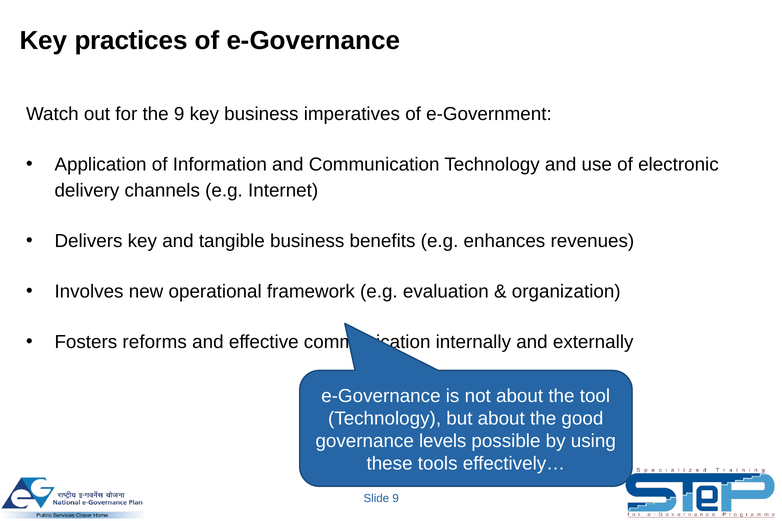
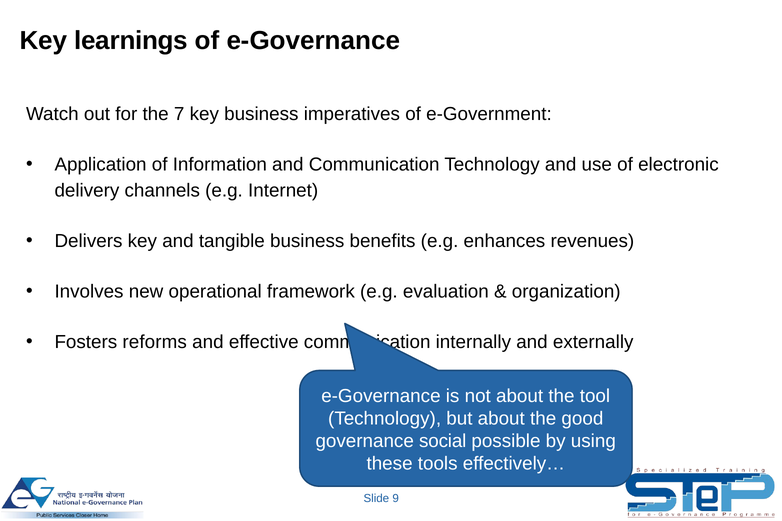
practices: practices -> learnings (131, 41)
the 9: 9 -> 7 (179, 114)
levels: levels -> social (443, 441)
